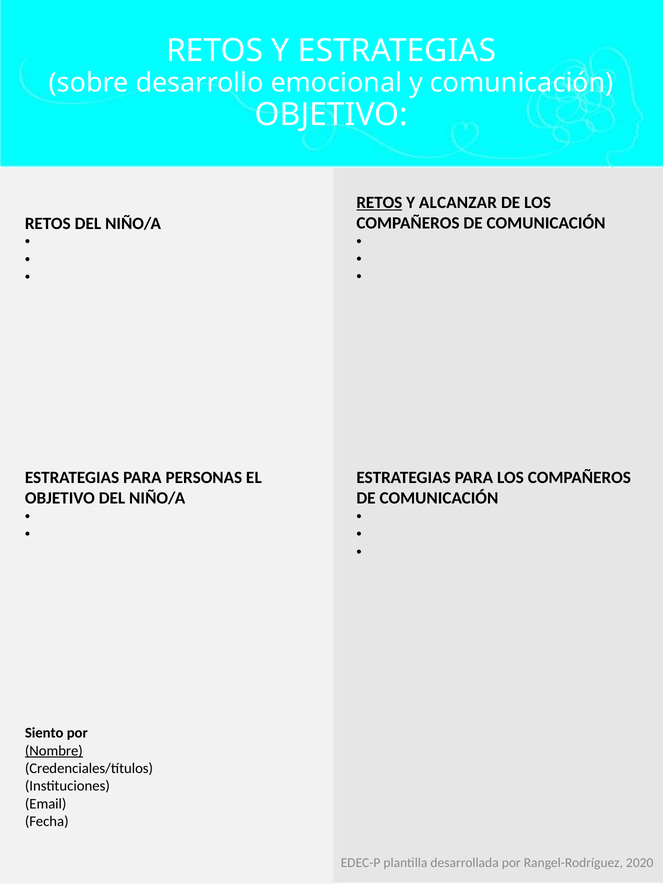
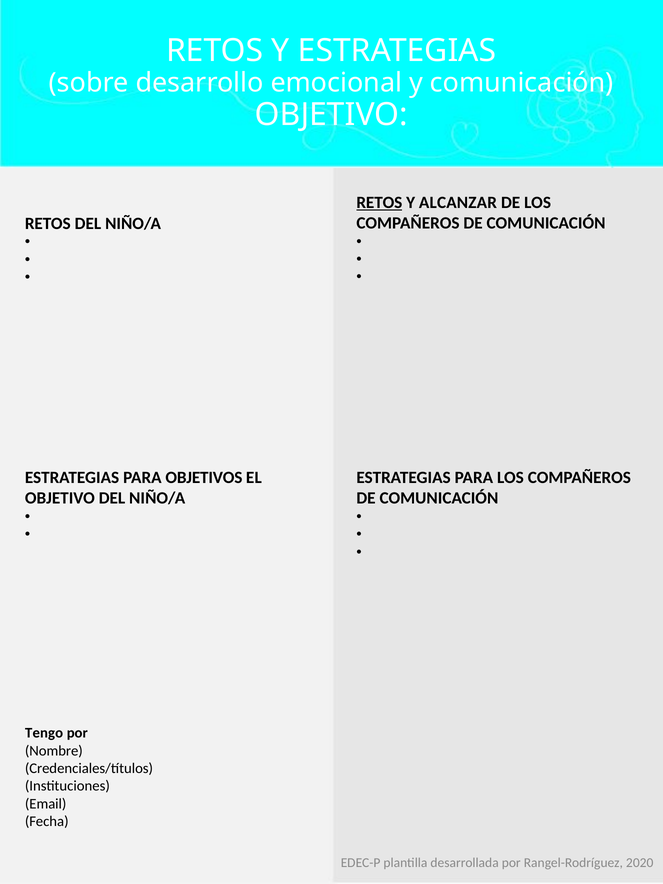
PERSONAS: PERSONAS -> OBJETIVOS (204, 478)
Siento: Siento -> Tengo (44, 733)
Nombre underline: present -> none (54, 751)
